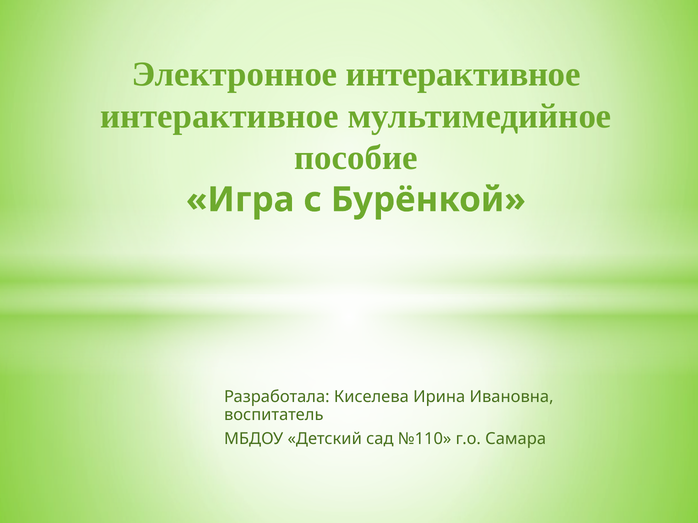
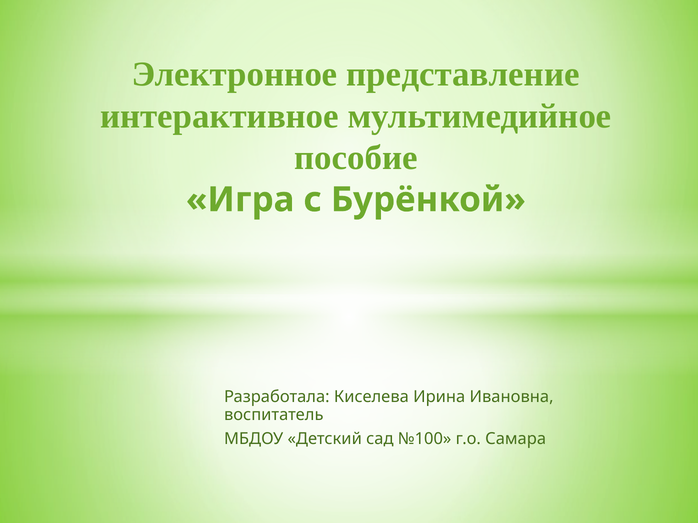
Электронное интерактивное: интерактивное -> представление (463, 74)
№110: №110 -> №100 (425, 439)
